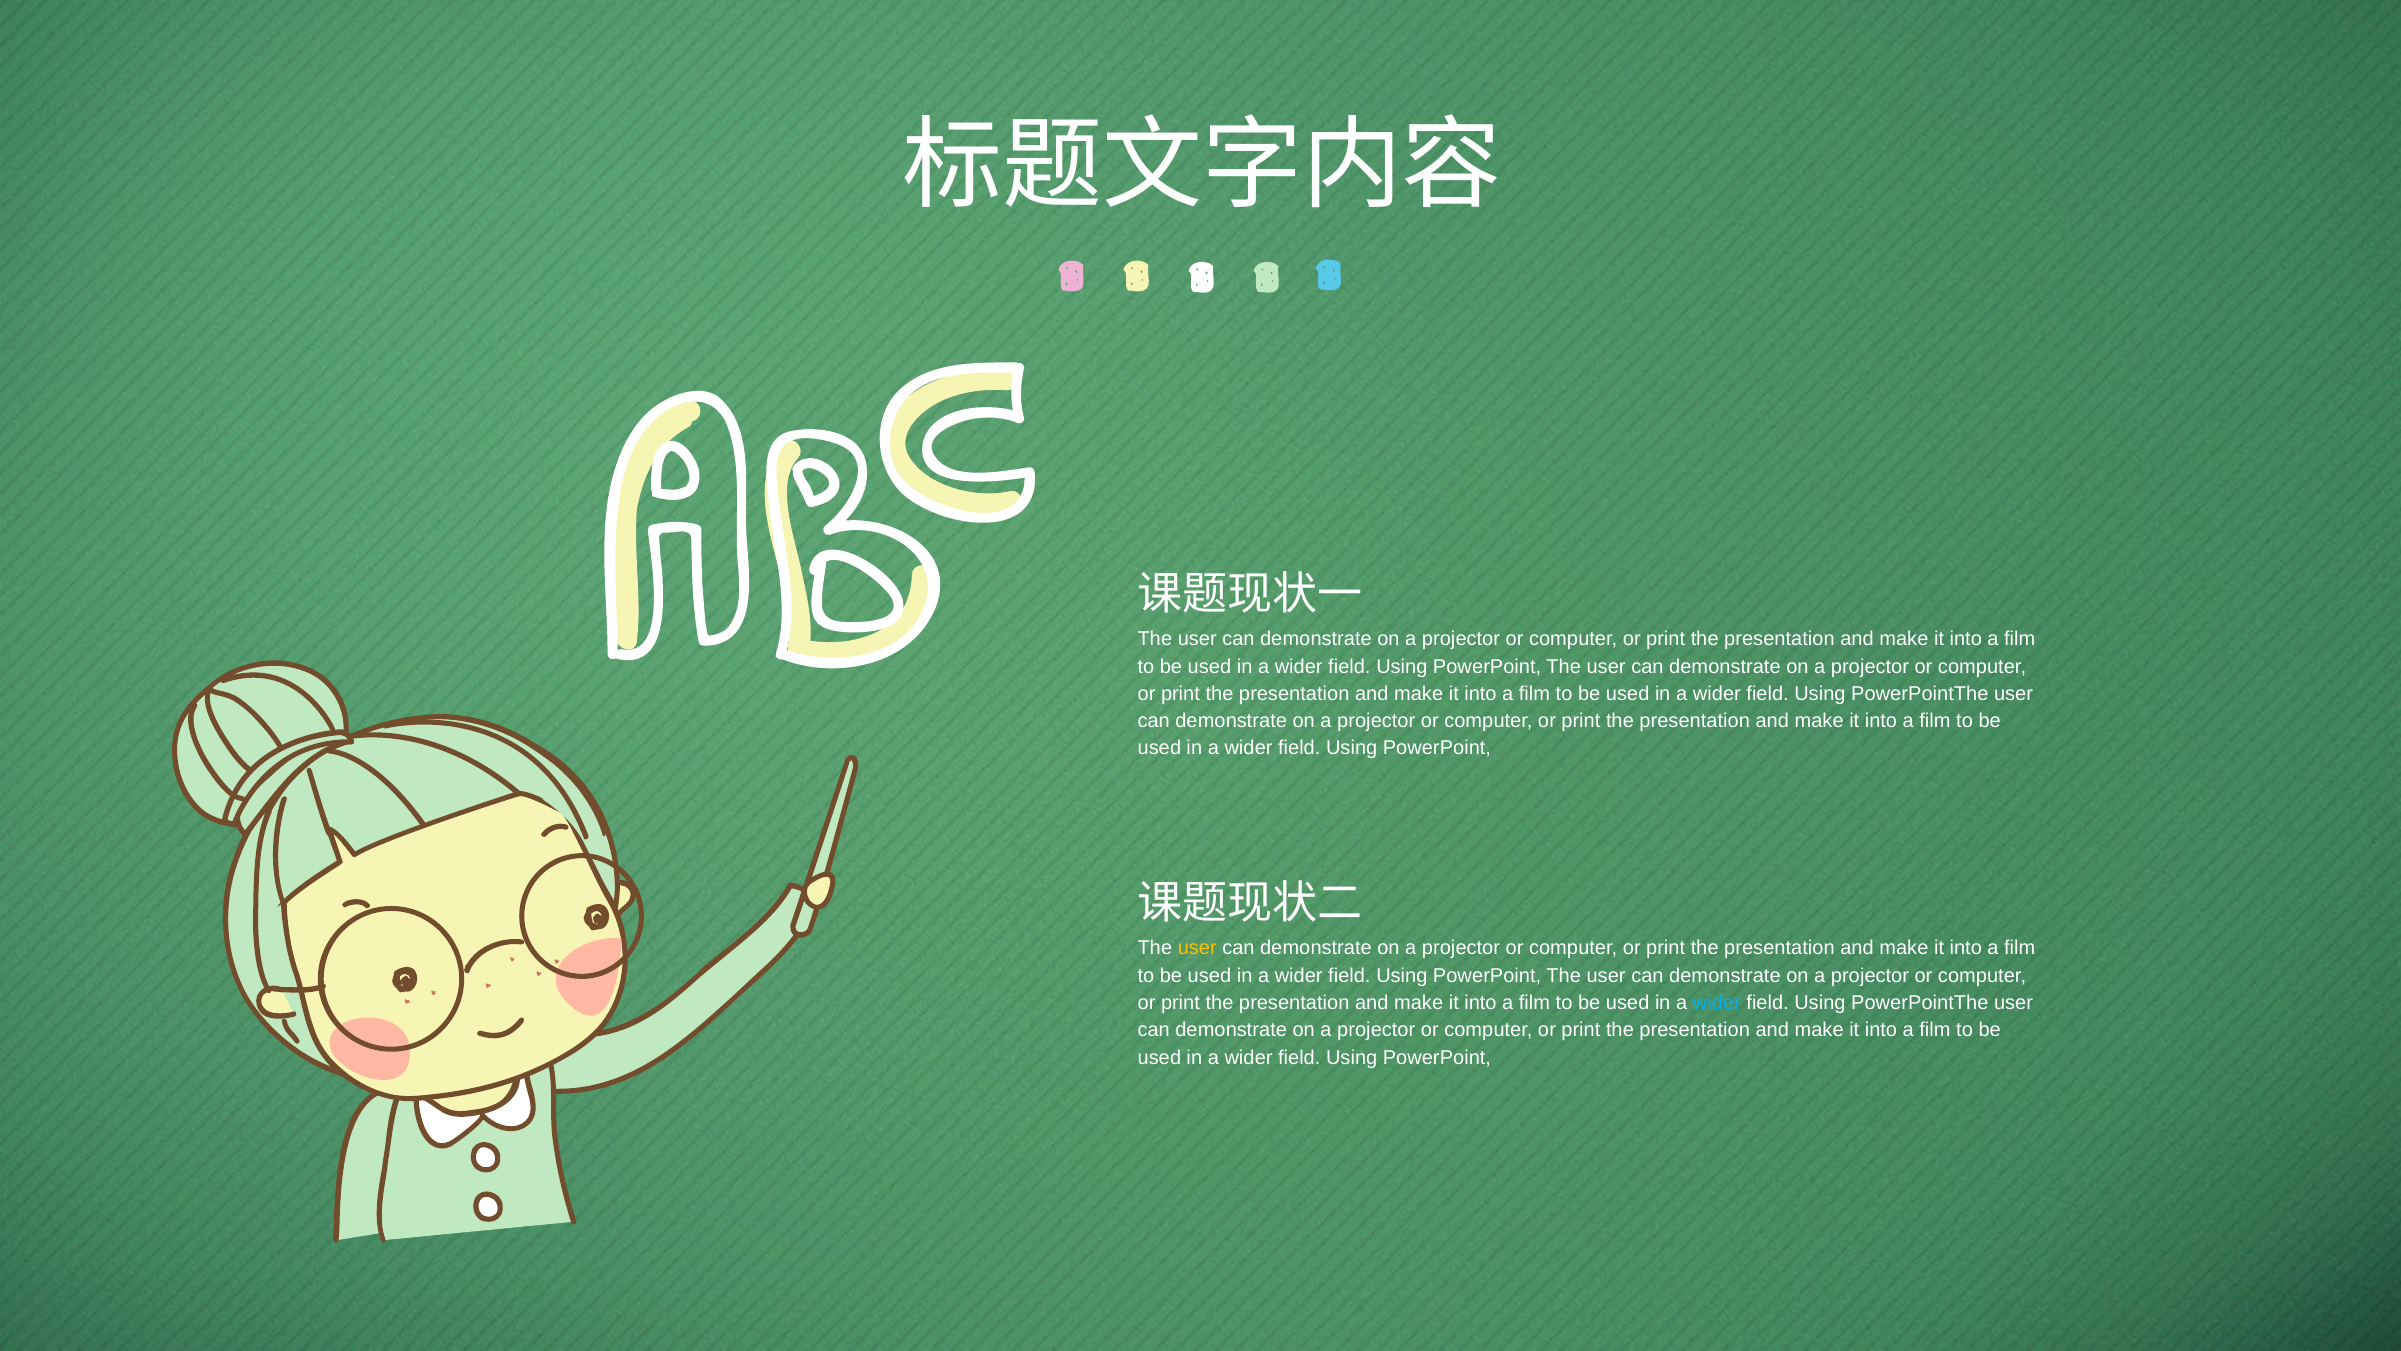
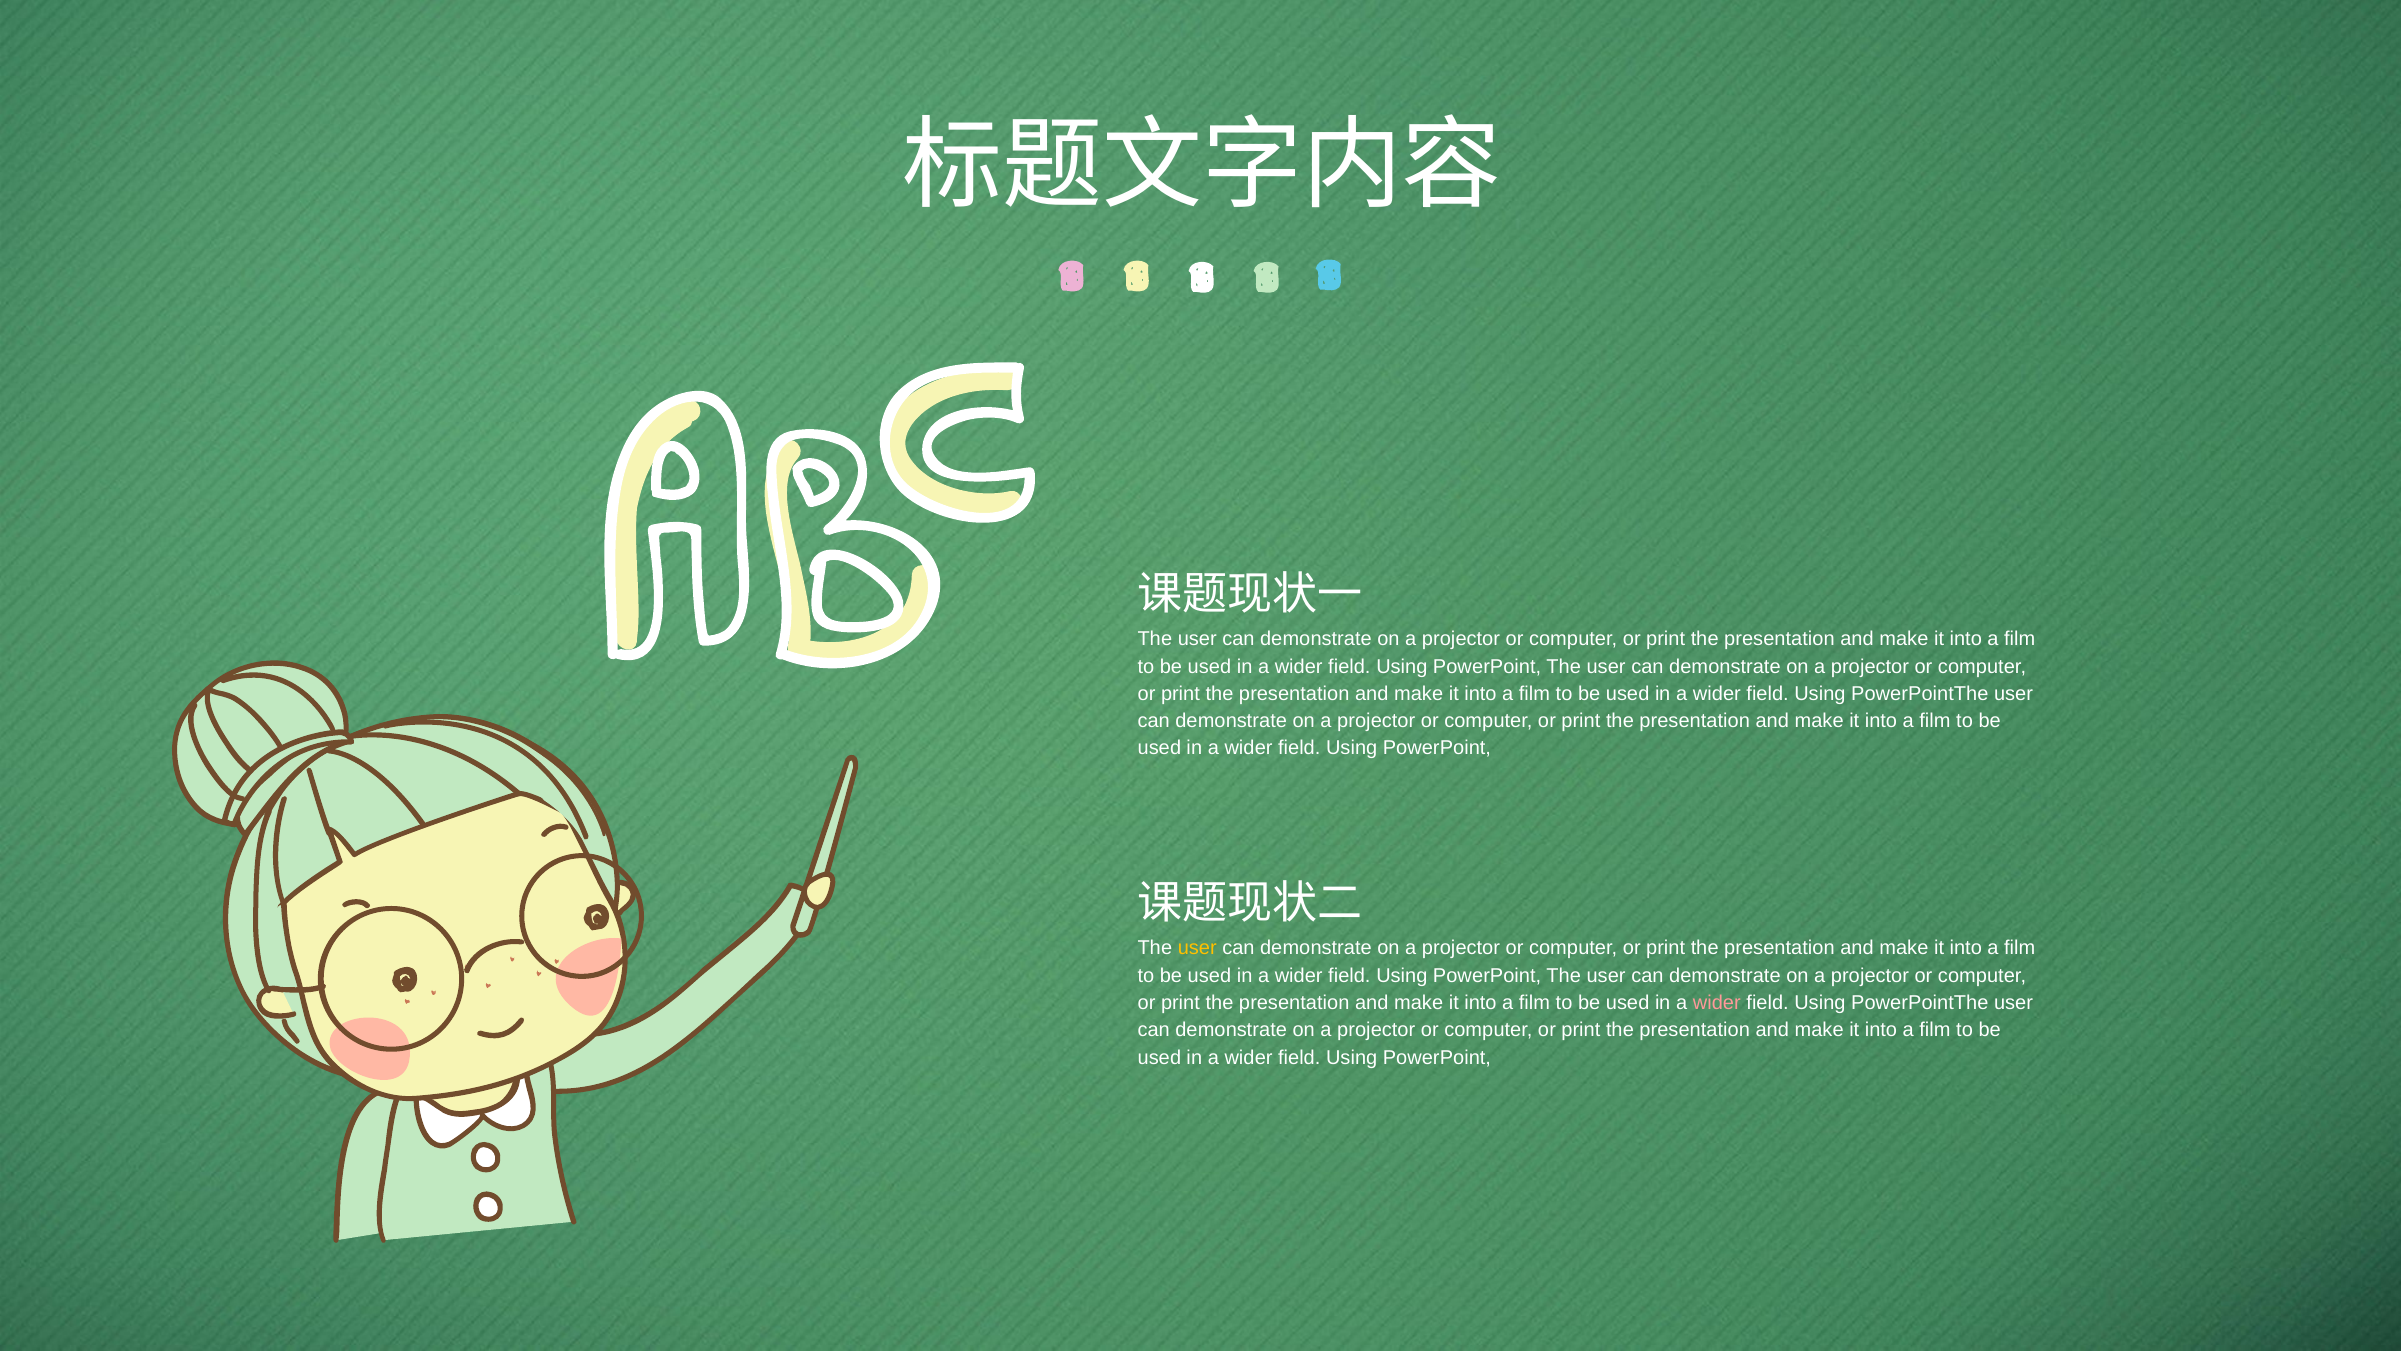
wider colour: light blue -> pink (1717, 1003)
